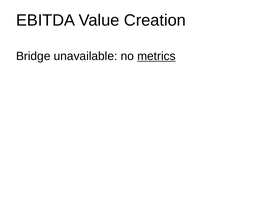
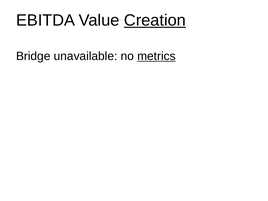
Creation underline: none -> present (155, 20)
